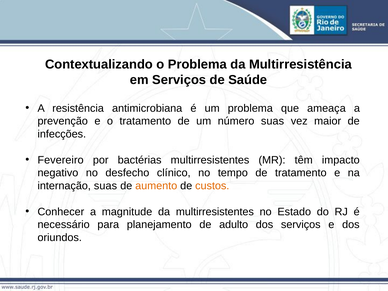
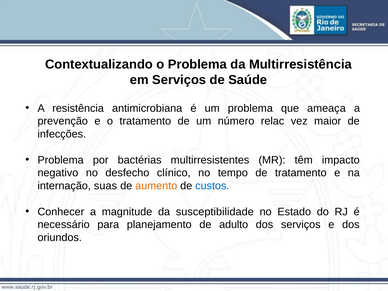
número suas: suas -> relac (273, 121)
Fevereiro: Fevereiro -> Problema (61, 160)
custos colour: orange -> blue (212, 186)
da multirresistentes: multirresistentes -> susceptibilidade (215, 212)
